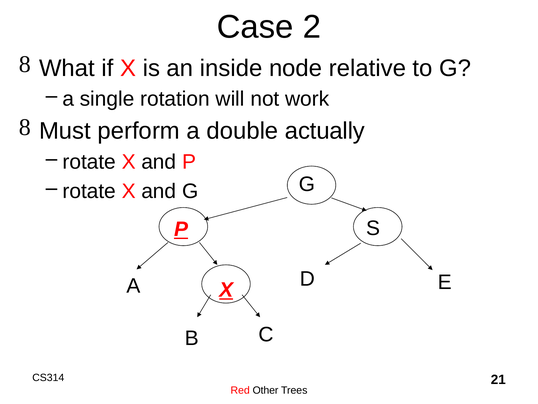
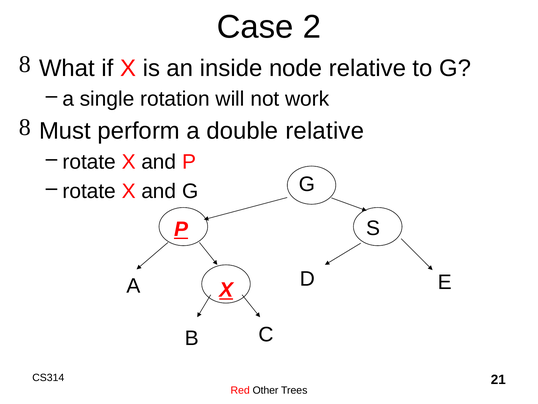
double actually: actually -> relative (325, 131)
